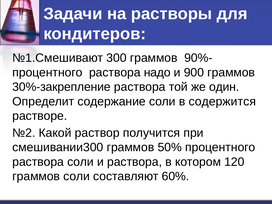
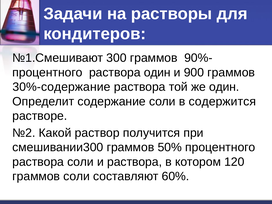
раствора надо: надо -> один (157, 72)
30%-закрепление: 30%-закрепление -> 30%-содержание (61, 87)
